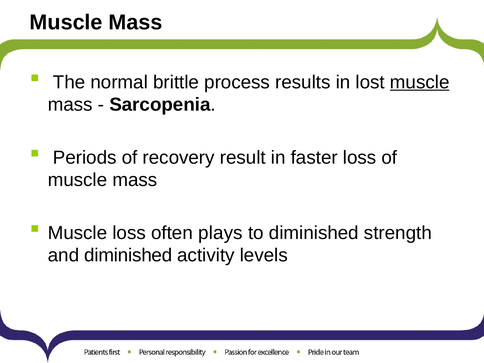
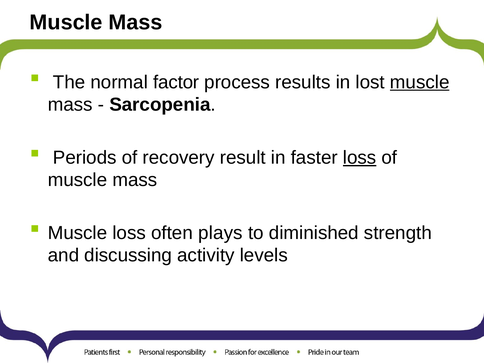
brittle: brittle -> factor (176, 82)
loss underline: none -> present (360, 158)
and diminished: diminished -> discussing (128, 255)
